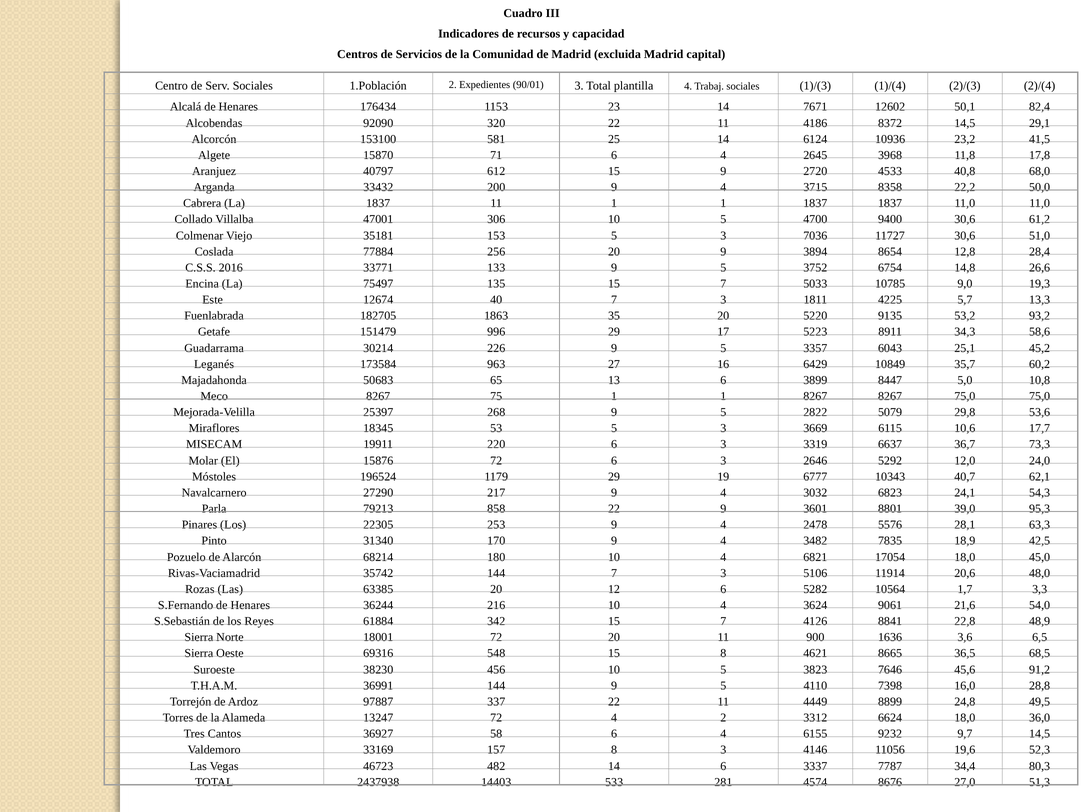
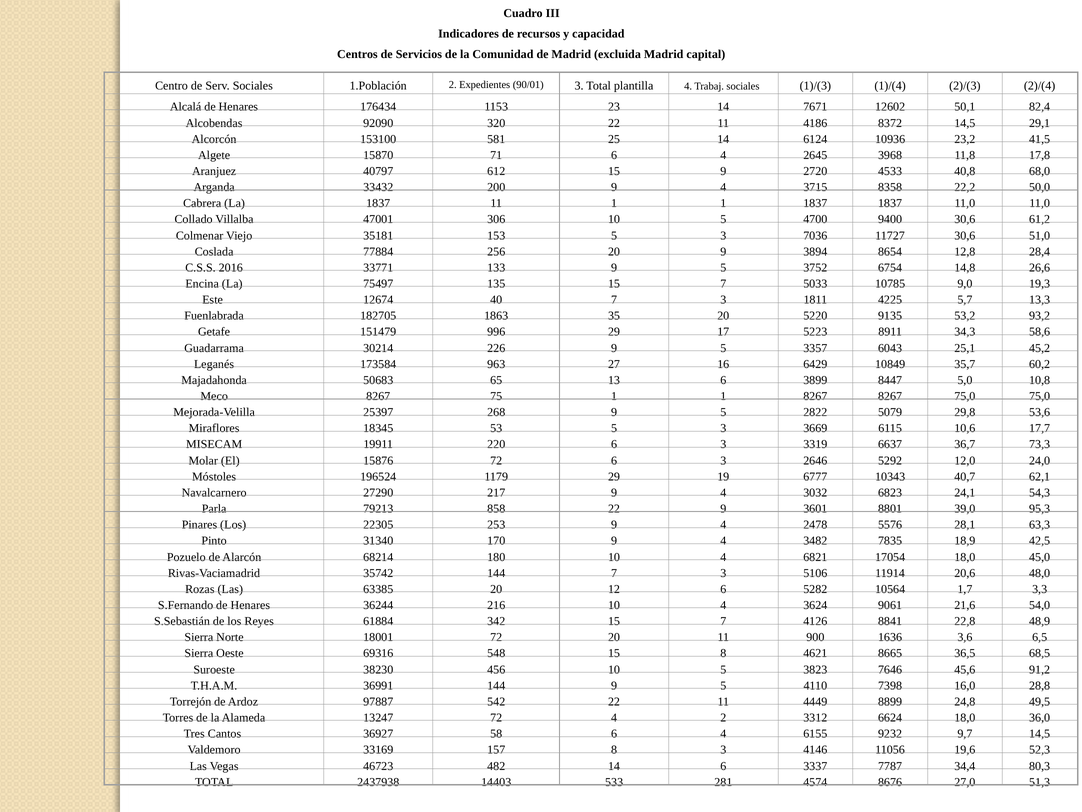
337: 337 -> 542 (496, 701)
